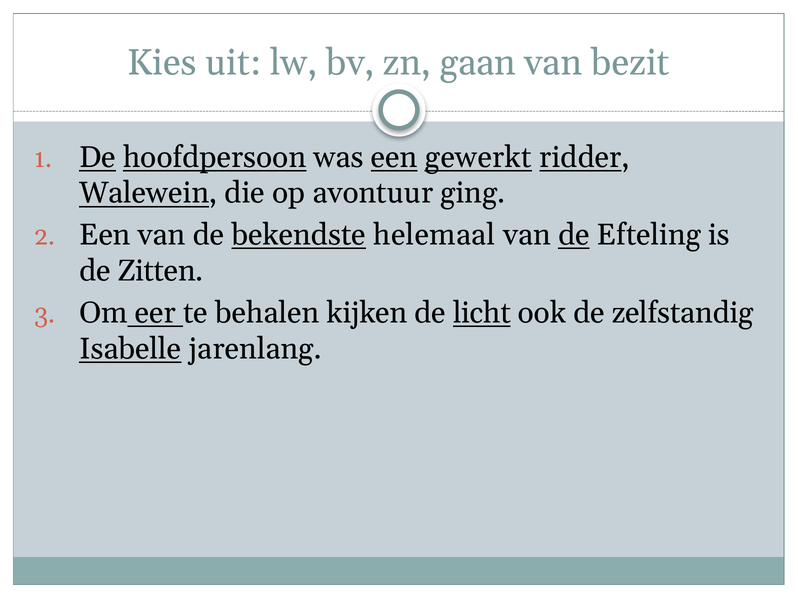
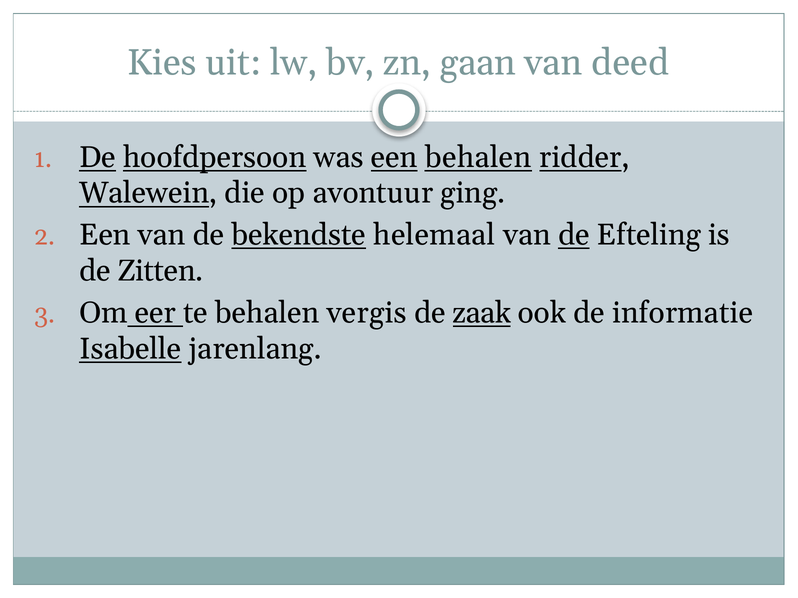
bezit: bezit -> deed (630, 63)
een gewerkt: gewerkt -> behalen (478, 157)
kijken: kijken -> vergis (367, 313)
licht: licht -> zaak (482, 313)
zelfstandig: zelfstandig -> informatie (683, 313)
